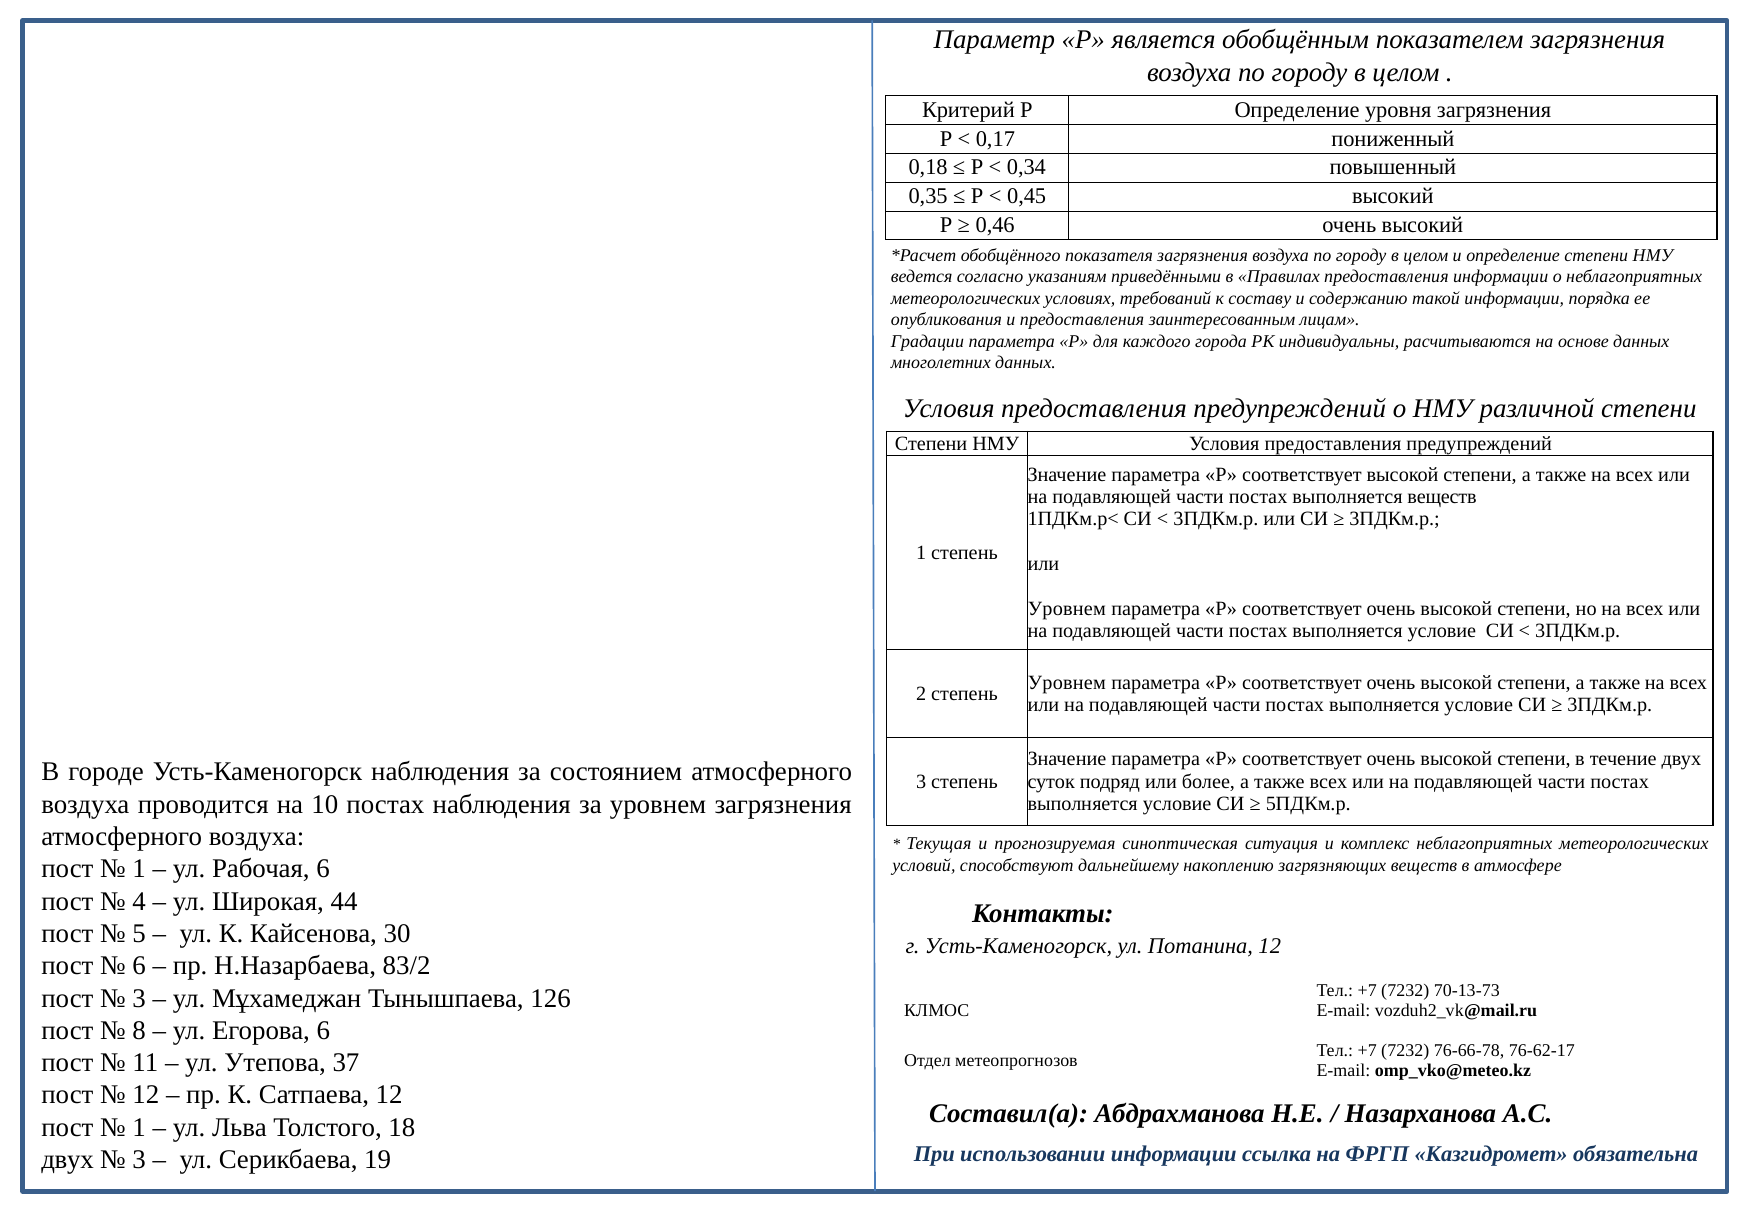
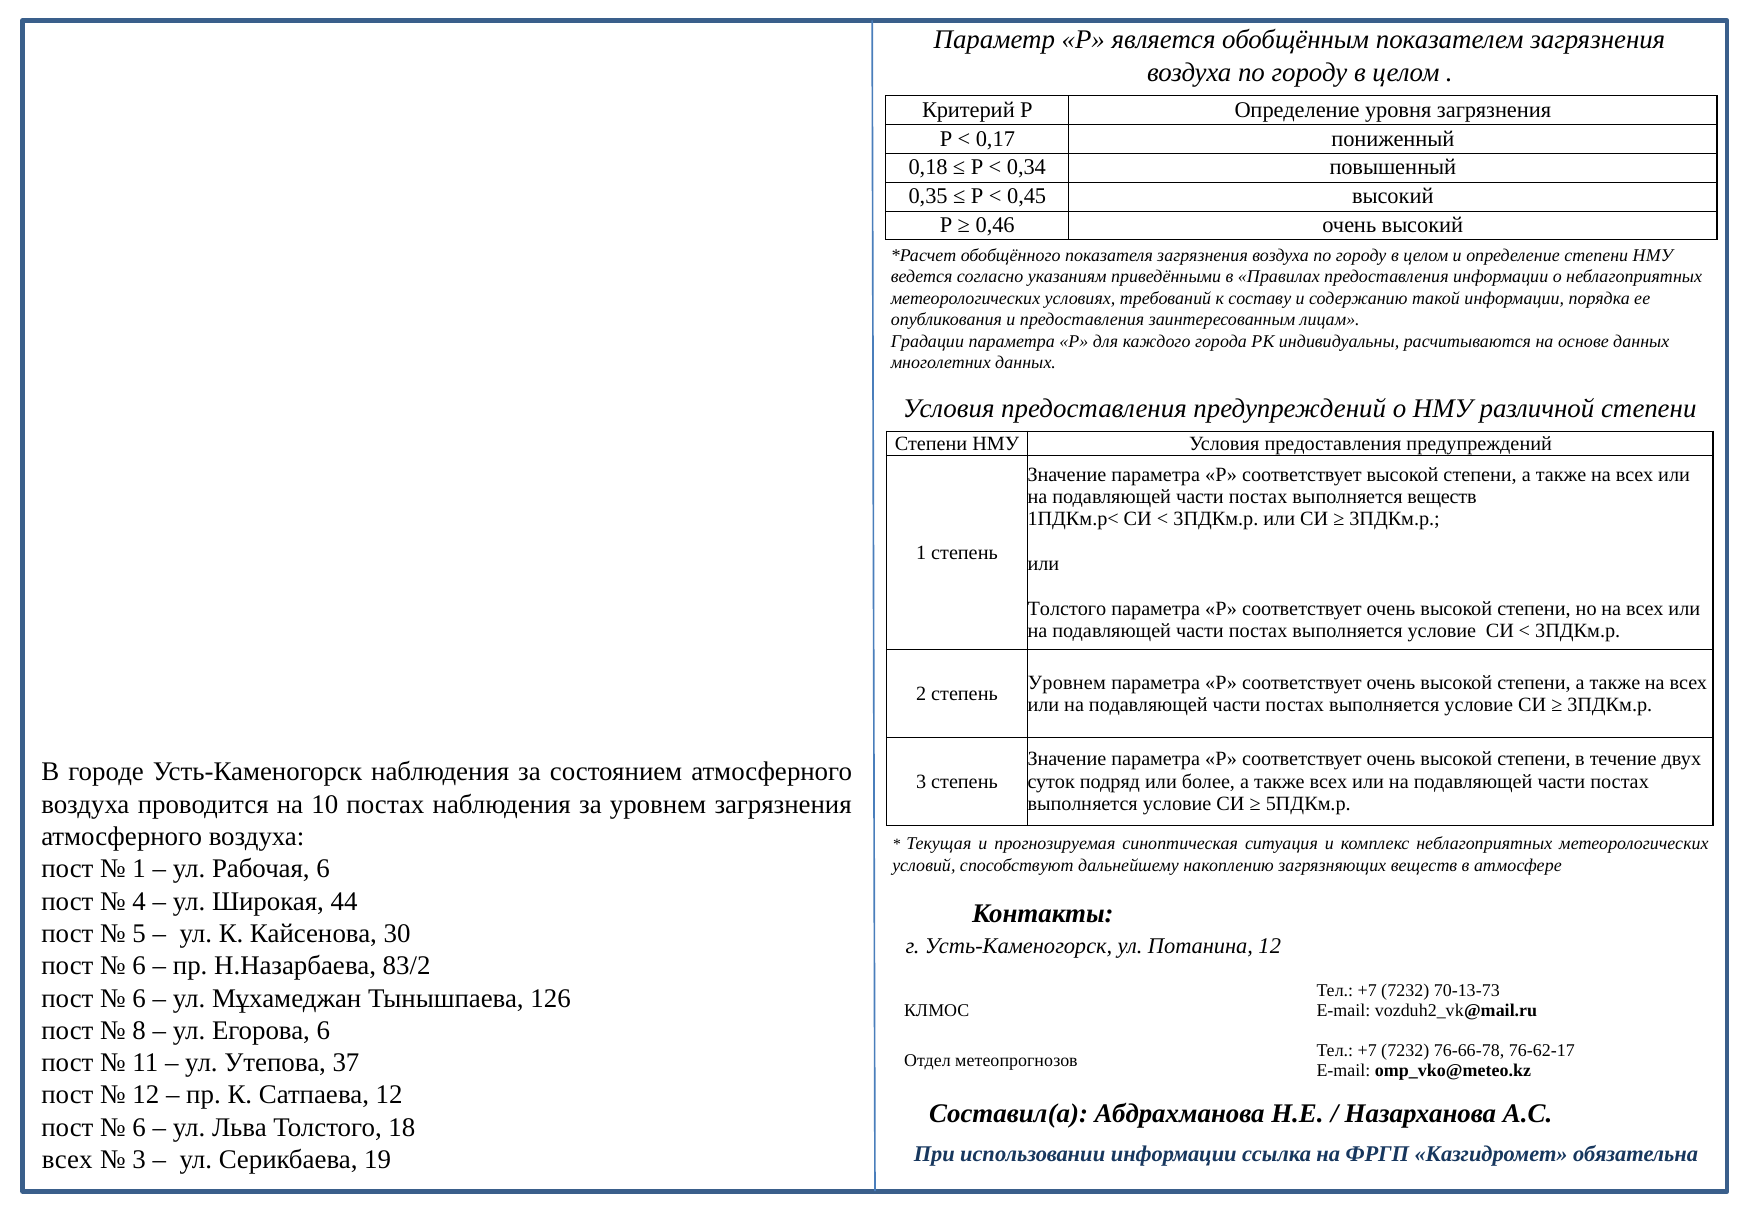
Уровнем: Уровнем -> Толстого (1067, 609)
3: 3 -> 6 (139, 998)
1: 1 -> 6 (139, 1127)
двух: двух -> всех (67, 1159)
